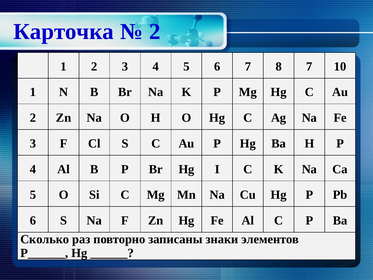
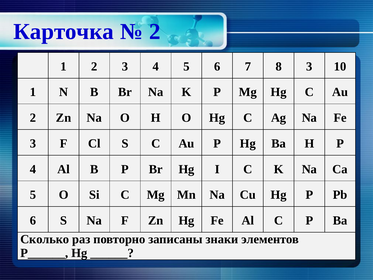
8 7: 7 -> 3 (309, 66)
